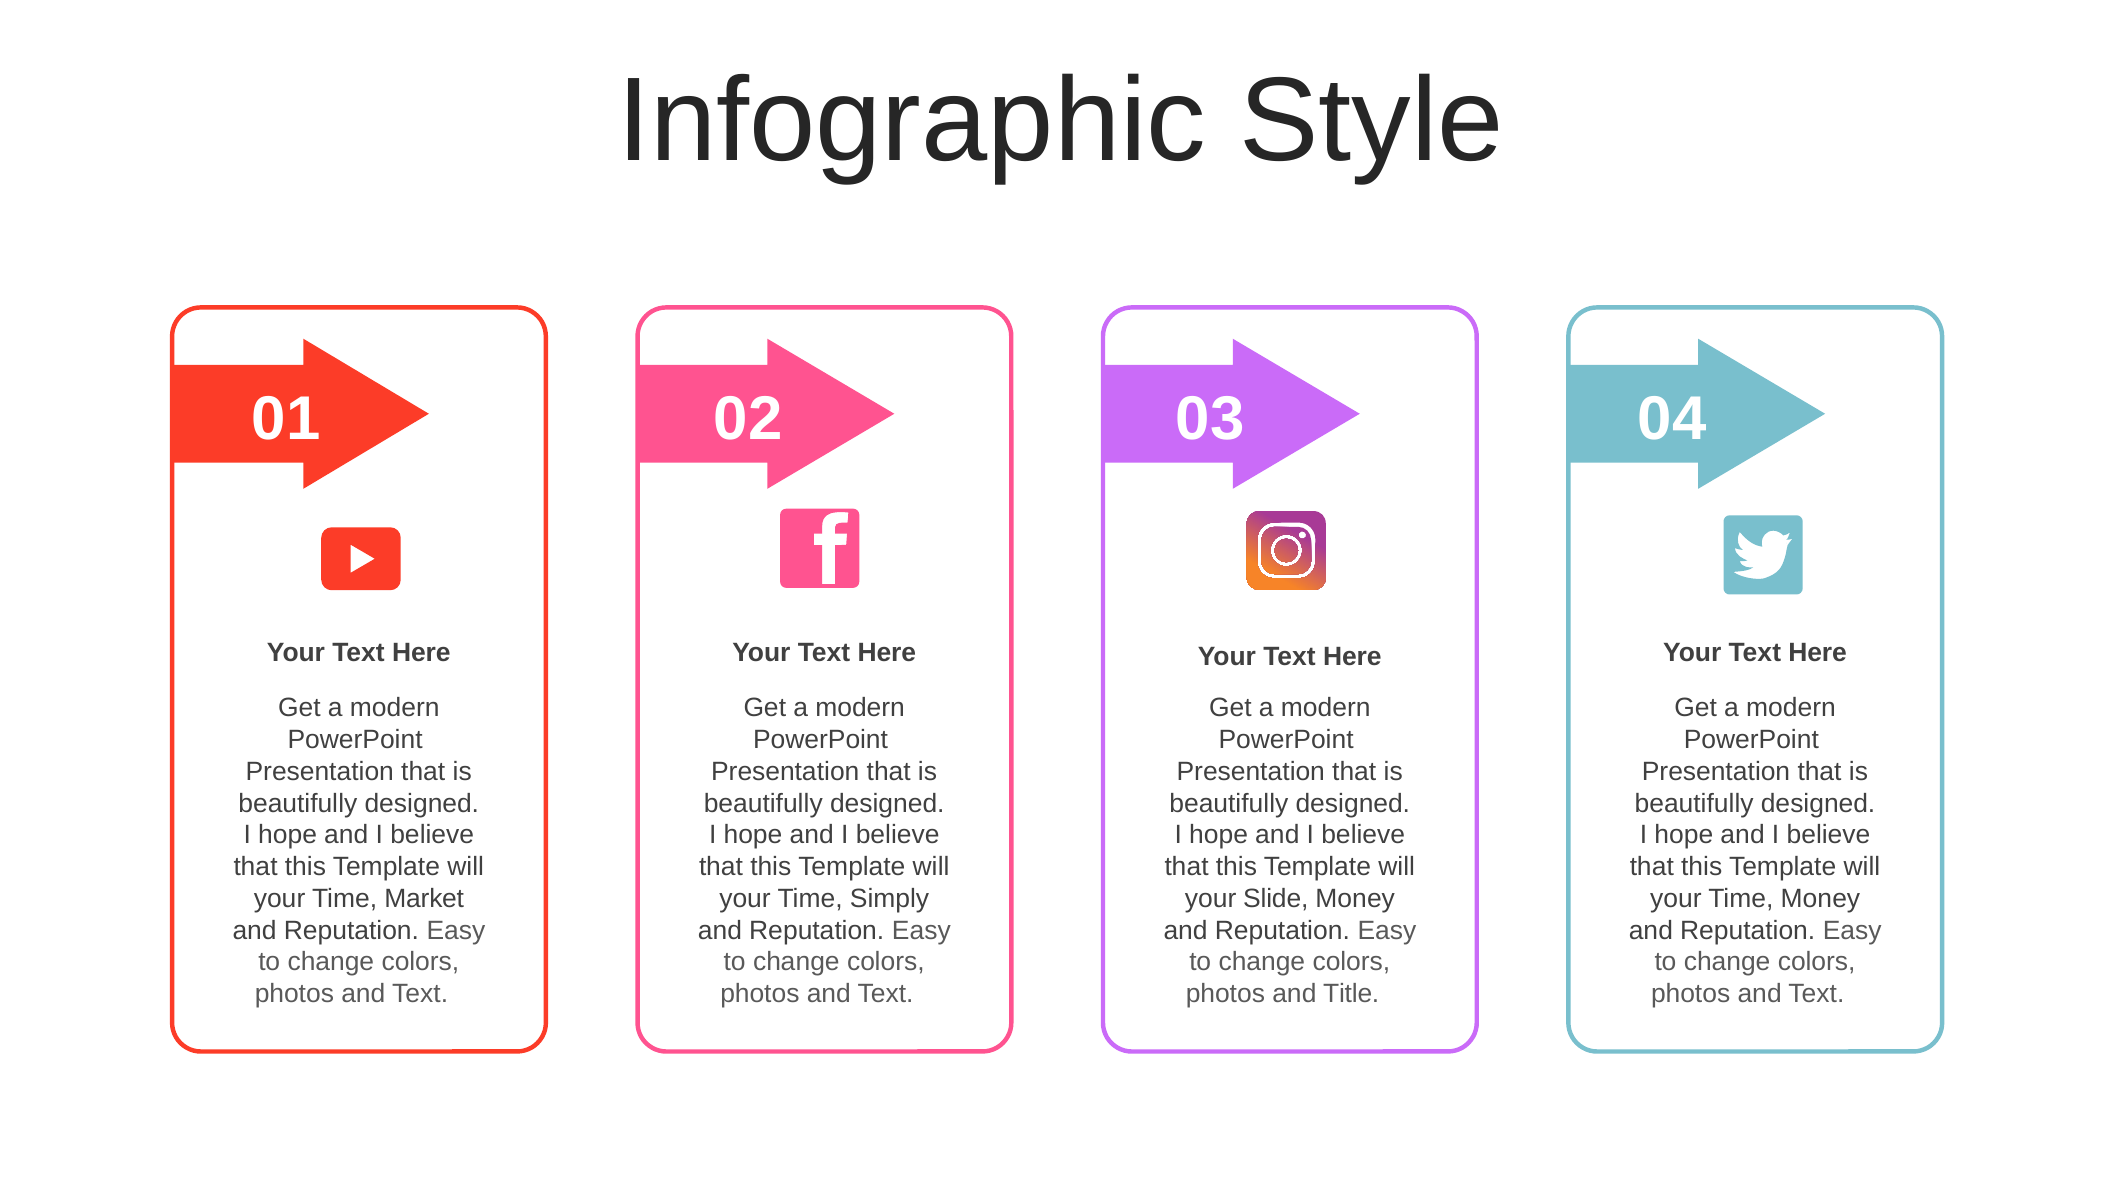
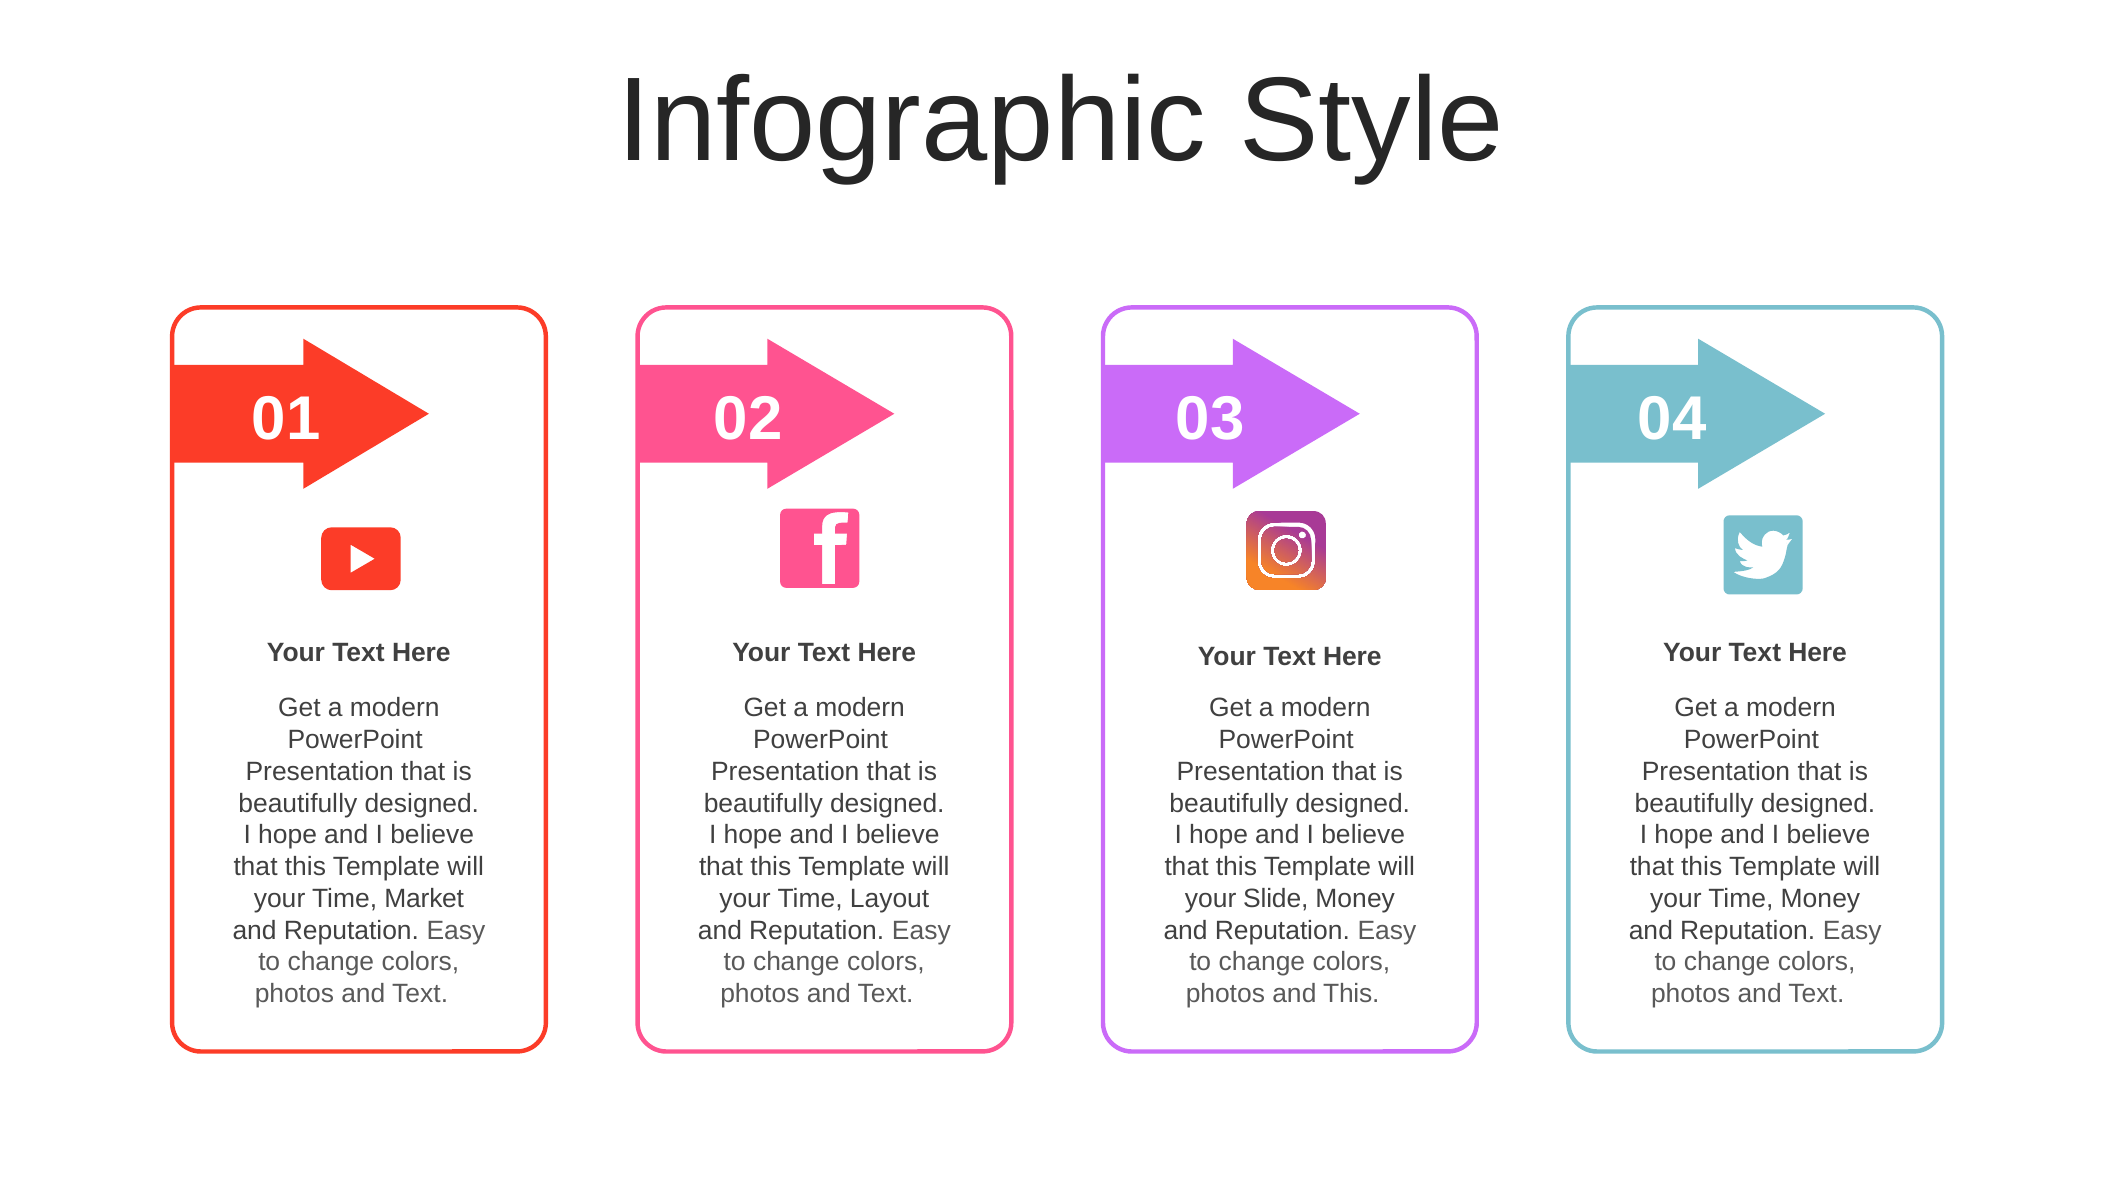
Simply: Simply -> Layout (890, 898)
and Title: Title -> This (1351, 994)
